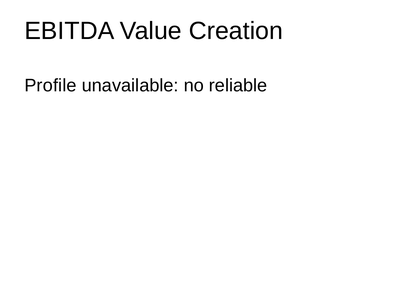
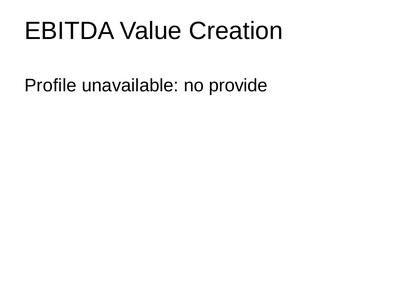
reliable: reliable -> provide (238, 86)
